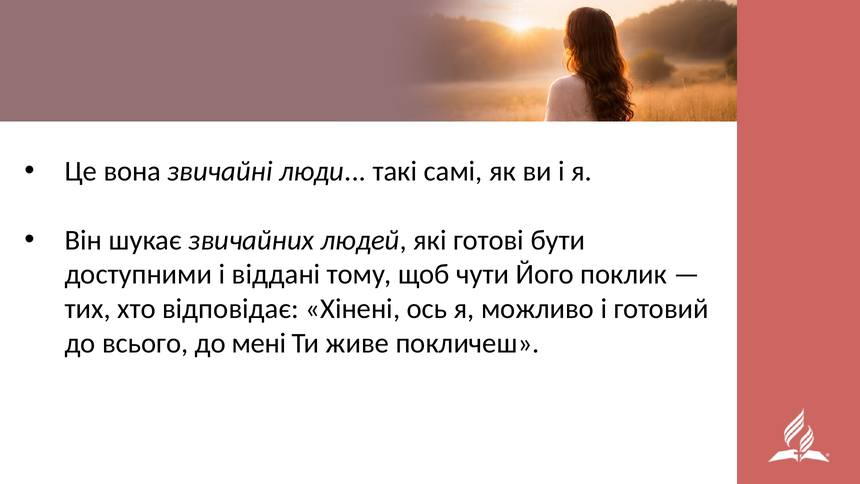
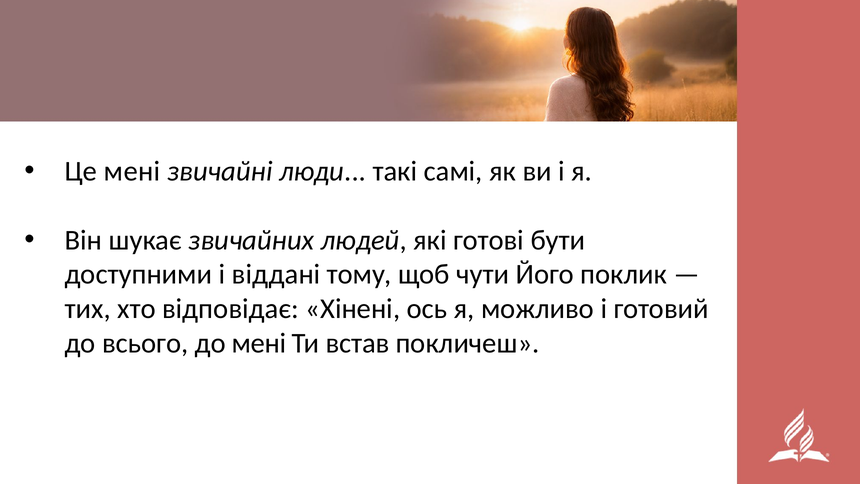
Це вона: вона -> мені (132, 171)
живе: живе -> встав (358, 343)
